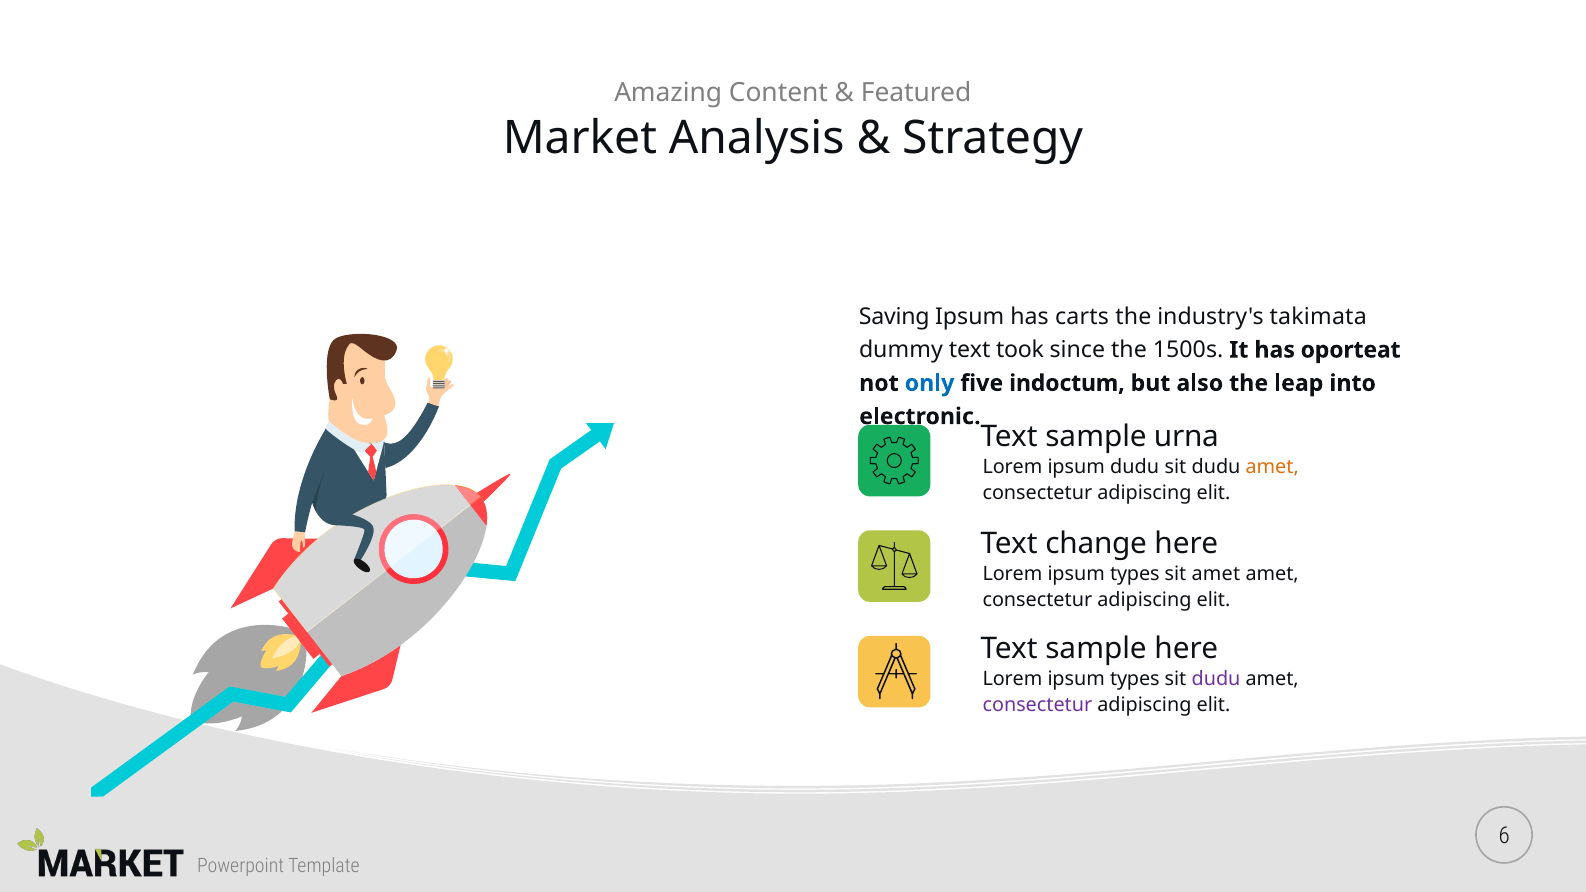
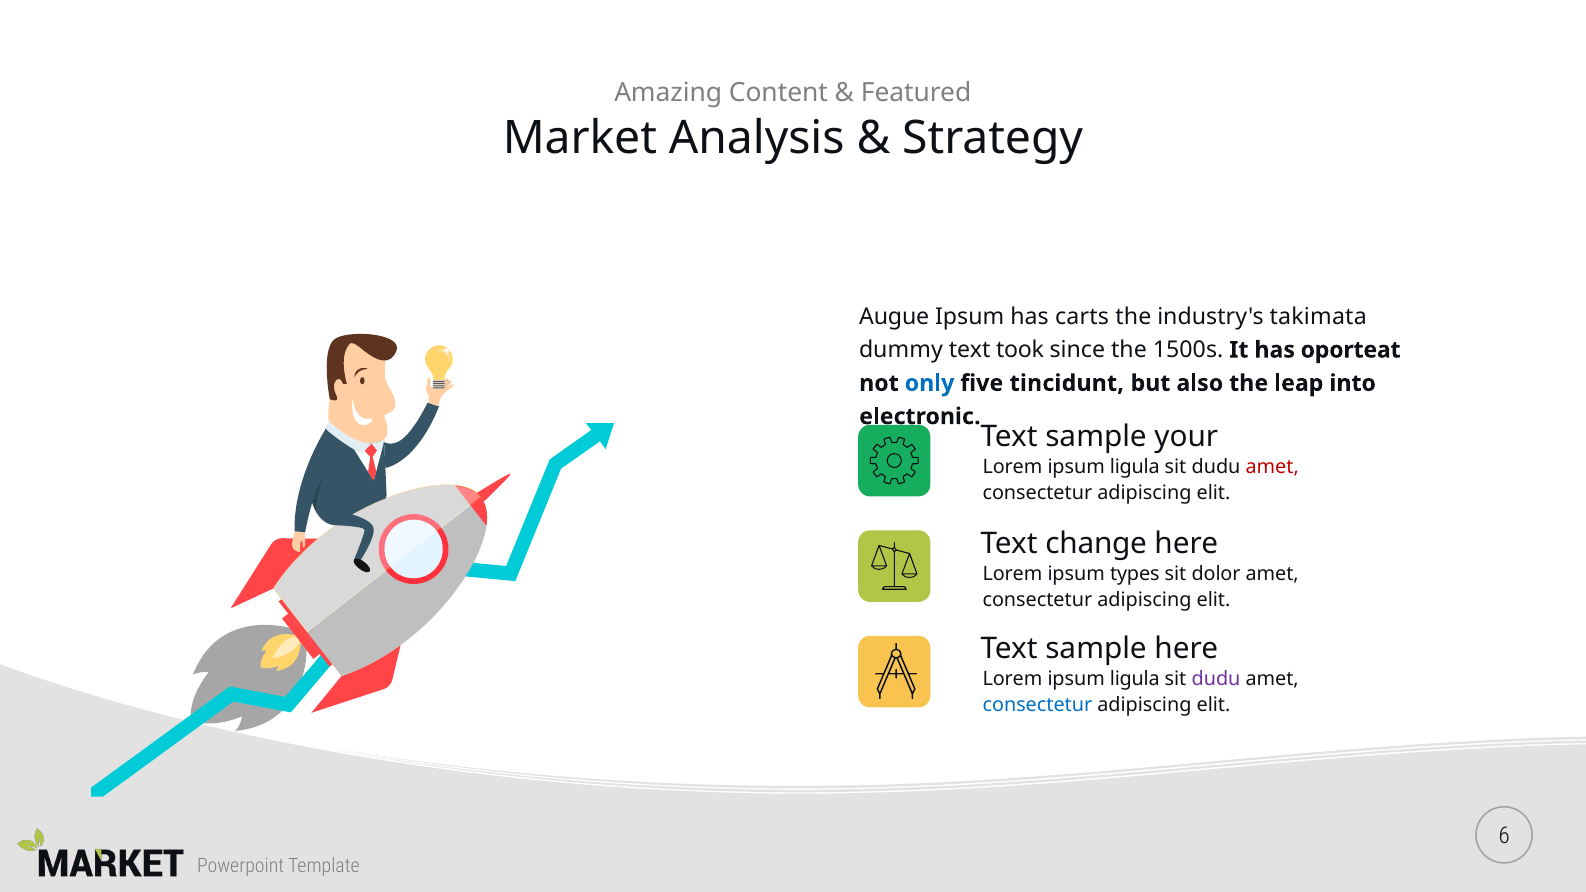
Saving: Saving -> Augue (894, 317)
indoctum: indoctum -> tincidunt (1067, 383)
urna: urna -> your (1186, 437)
dudu: dudu -> ligula (1135, 467)
amet colour: orange -> red (1272, 467)
sit amet: amet -> dolor (1216, 574)
types: types -> ligula (1135, 679)
consectetur colour: purple -> blue (1037, 705)
